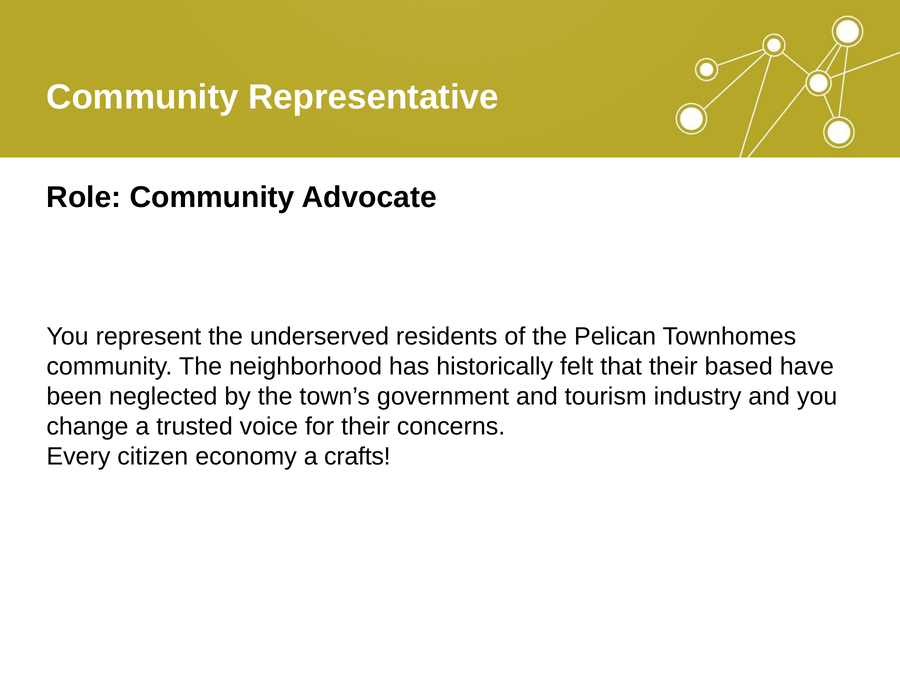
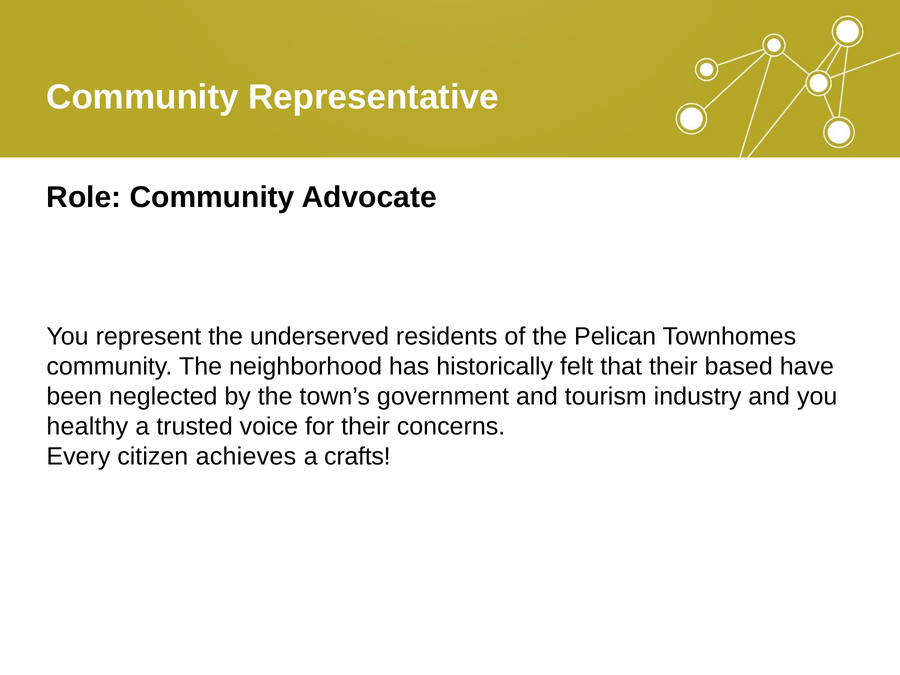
change: change -> healthy (87, 426)
economy: economy -> achieves (246, 456)
